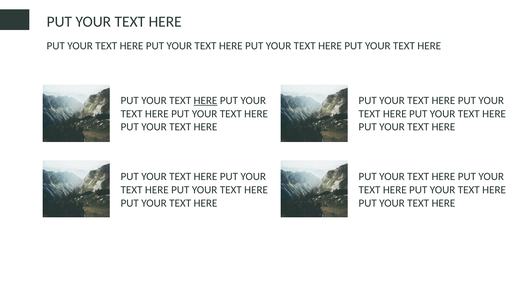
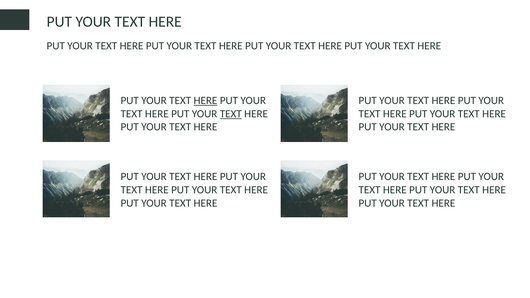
TEXT underline: none -> present (231, 114)
